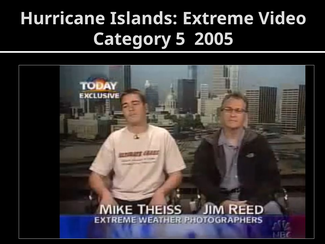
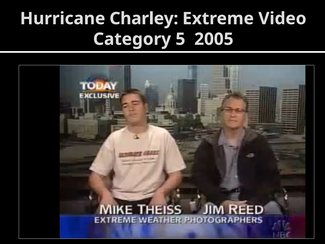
Islands: Islands -> Charley (144, 19)
